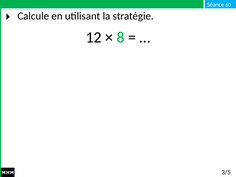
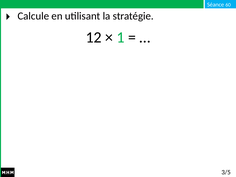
8: 8 -> 1 (121, 37)
